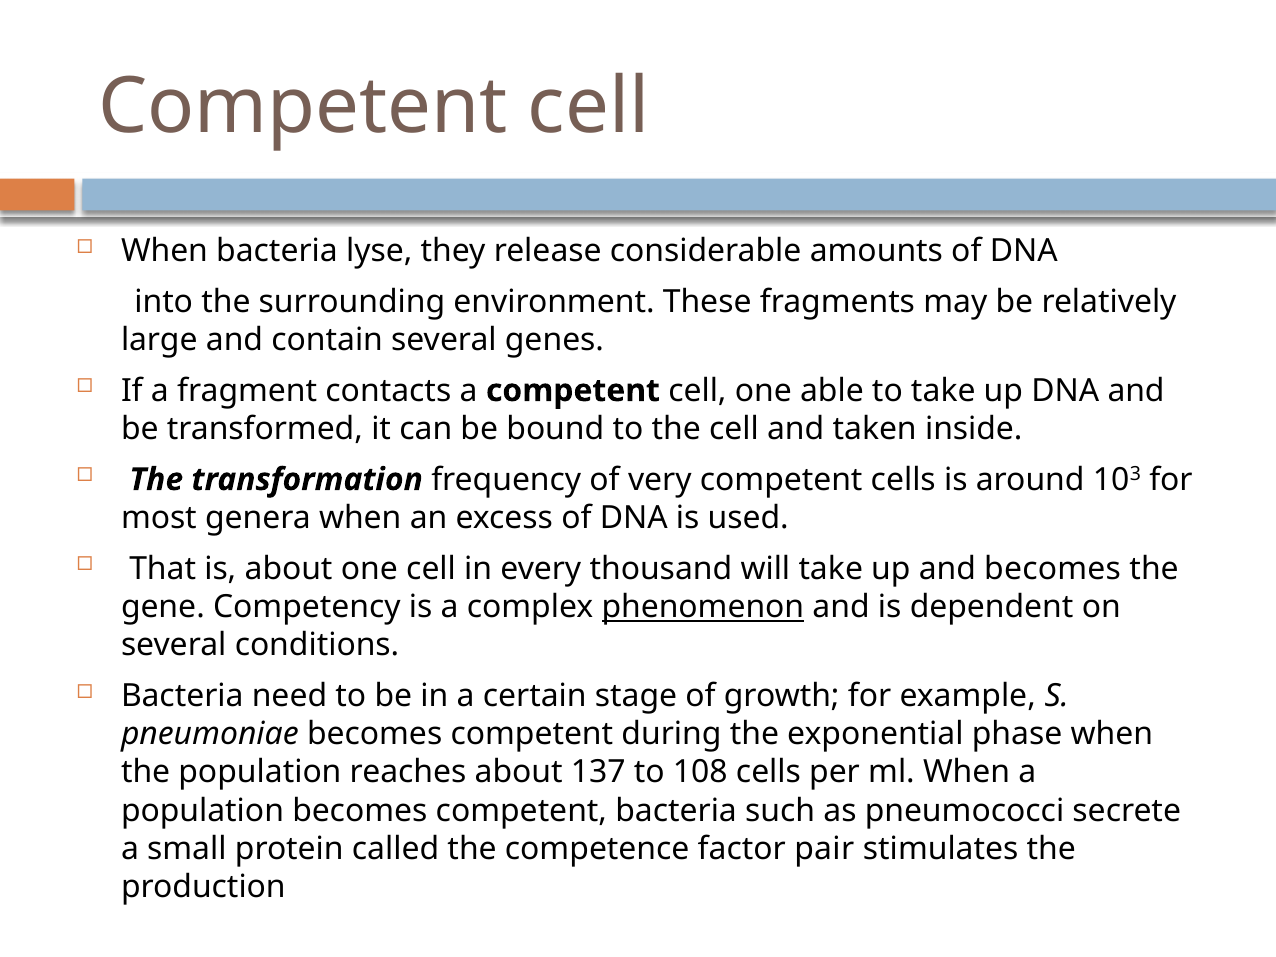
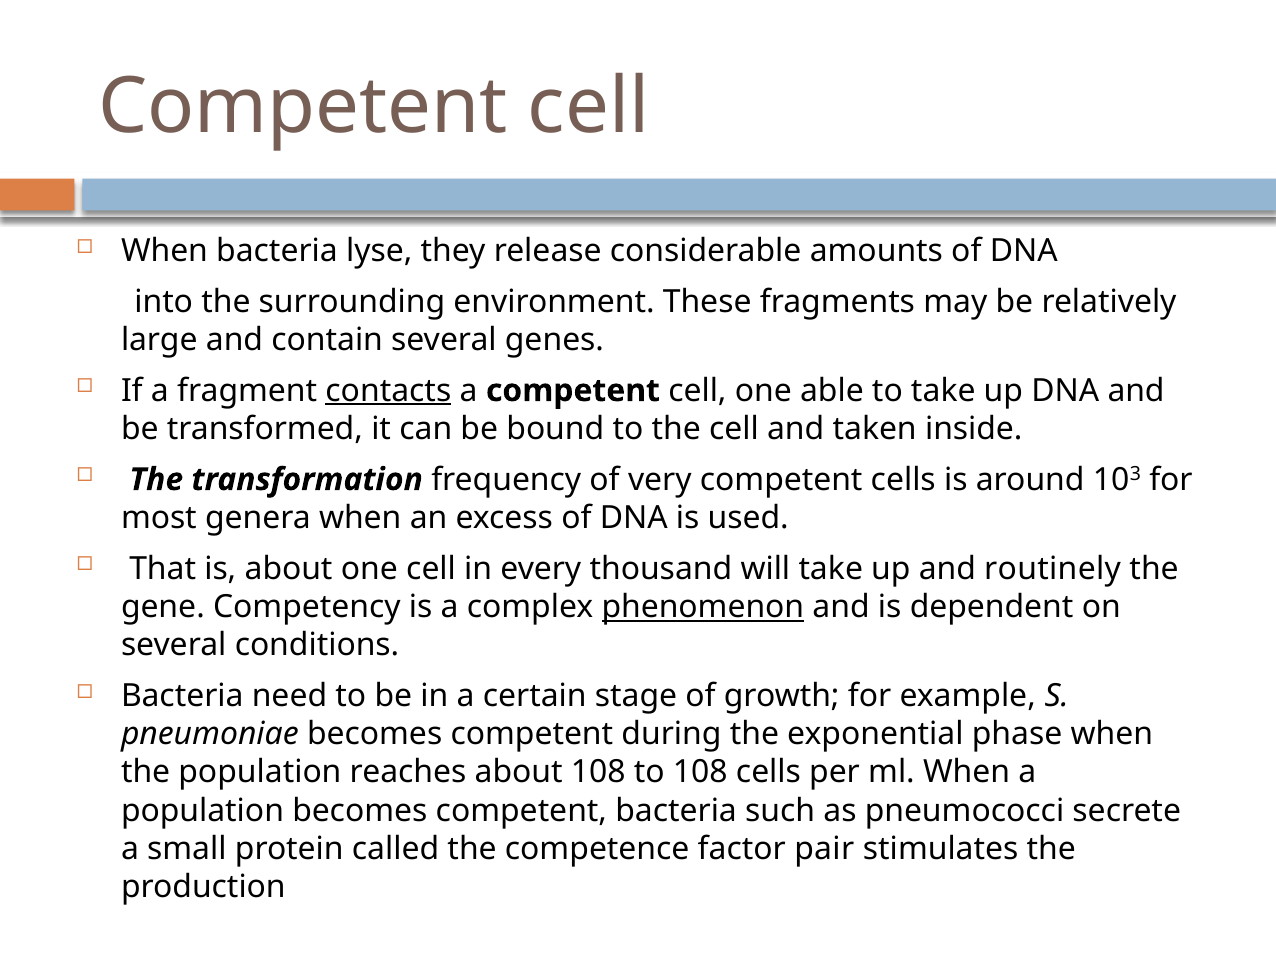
contacts underline: none -> present (388, 391)
and becomes: becomes -> routinely (1053, 569)
about 137: 137 -> 108 (598, 772)
